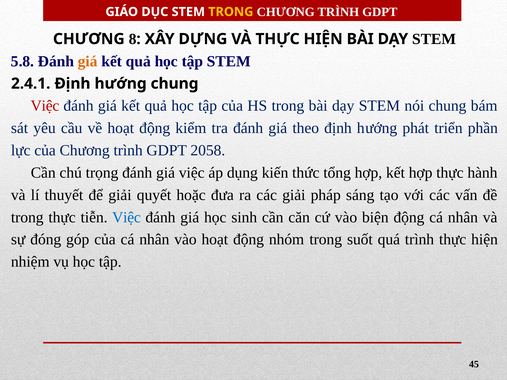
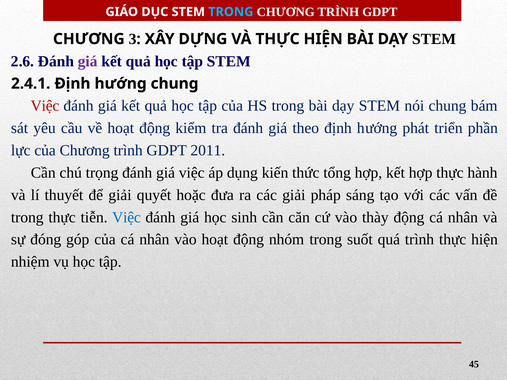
TRONG colour: yellow -> light blue (231, 12)
8: 8 -> 3 (133, 39)
5.8: 5.8 -> 2.6 (23, 61)
giá colour: orange -> purple (88, 61)
2058: 2058 -> 2011 (208, 150)
biện: biện -> thày (375, 217)
